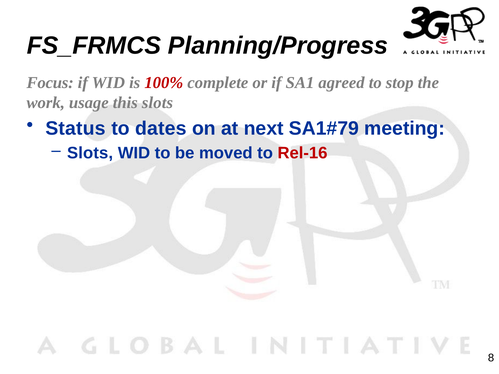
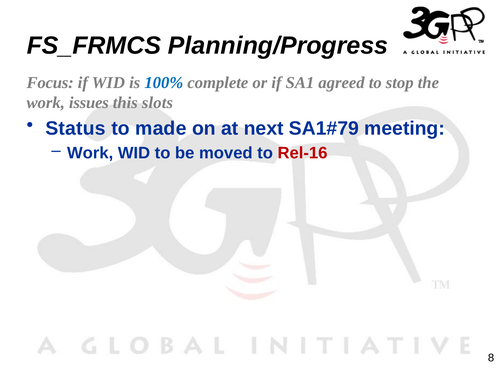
100% colour: red -> blue (164, 83)
usage: usage -> issues (89, 103)
dates: dates -> made (161, 128)
Slots: Slots -> Work (90, 153)
